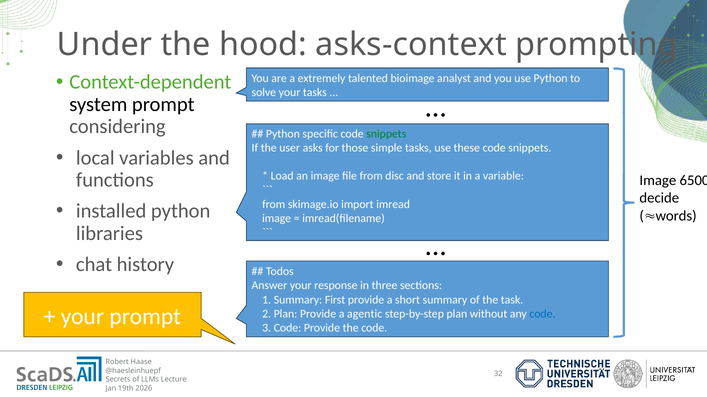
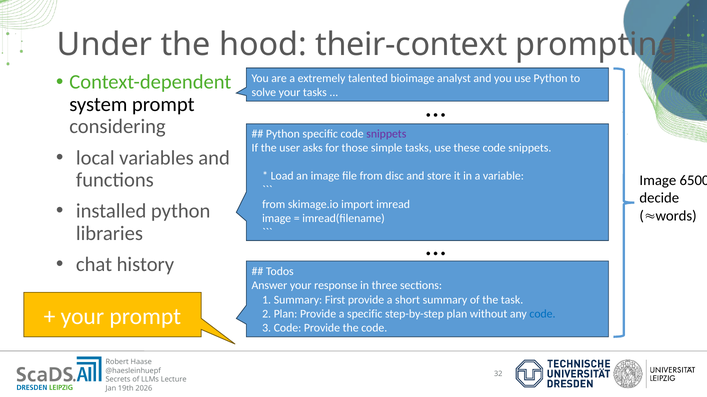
asks-context: asks-context -> their-context (411, 45)
snippets colour: green -> purple (386, 134)
a agentic: agentic -> specific (365, 314)
